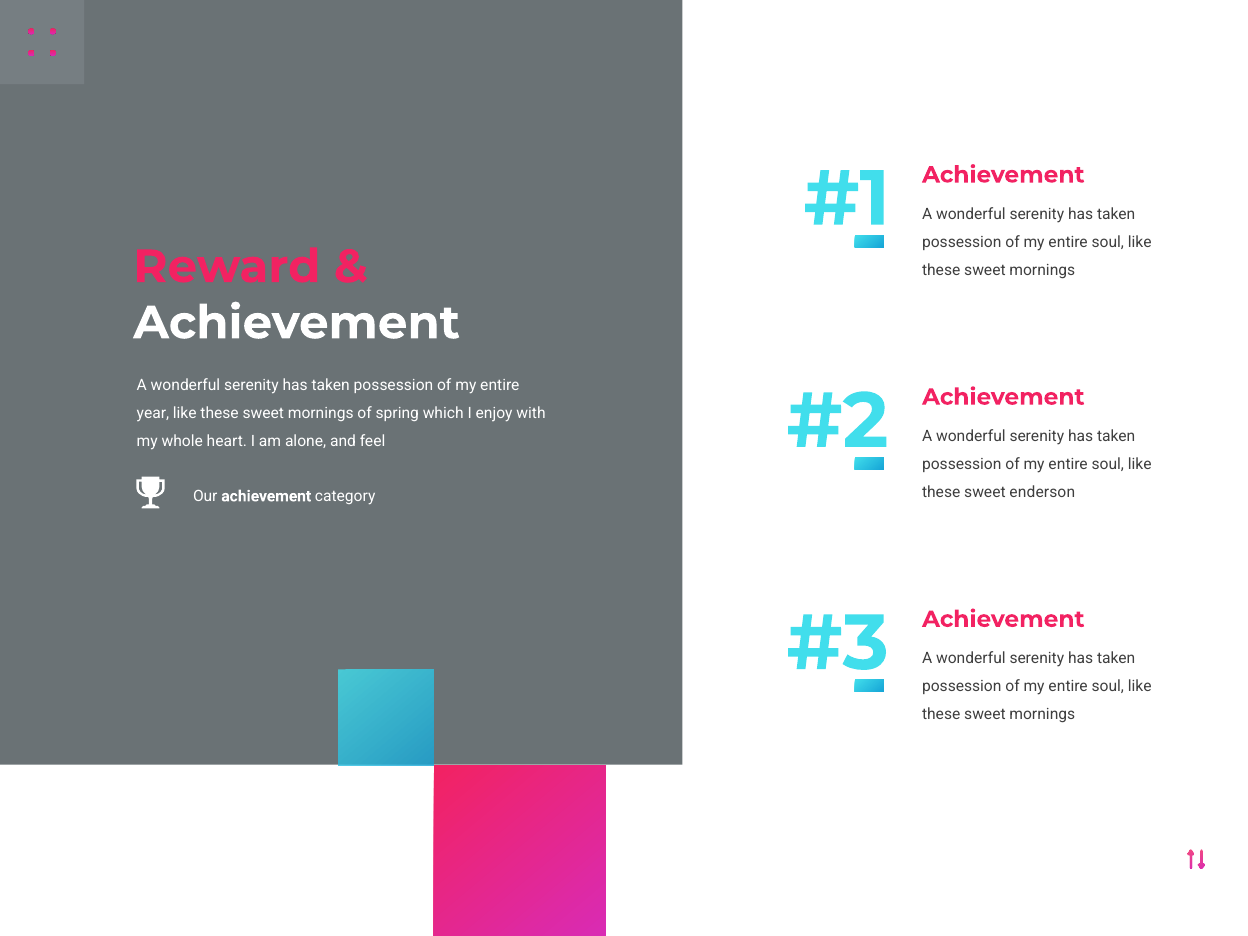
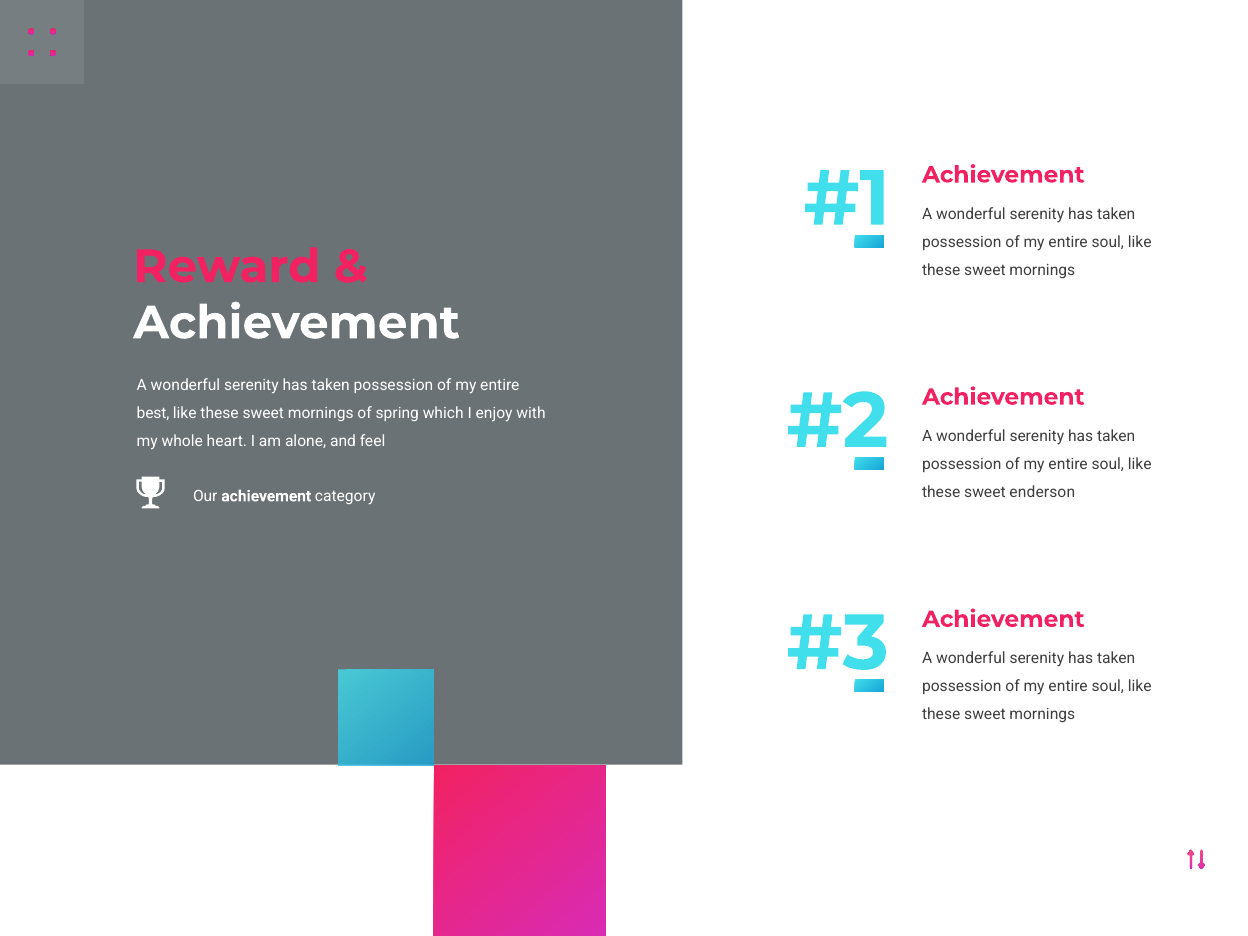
year: year -> best (153, 413)
